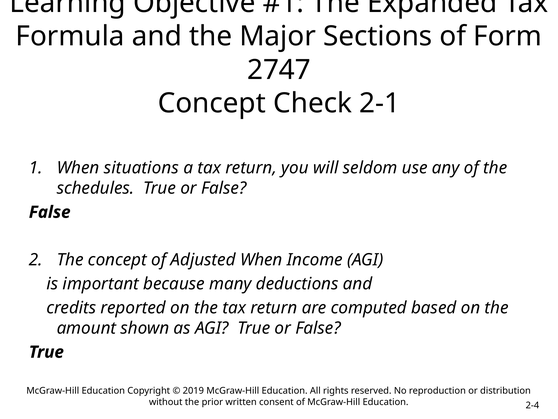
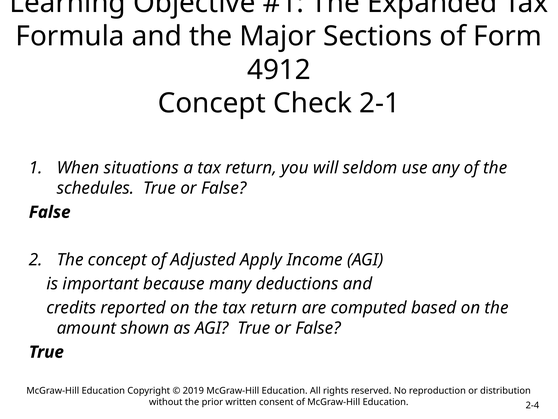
2747: 2747 -> 4912 (279, 70)
Adjusted When: When -> Apply (261, 260)
